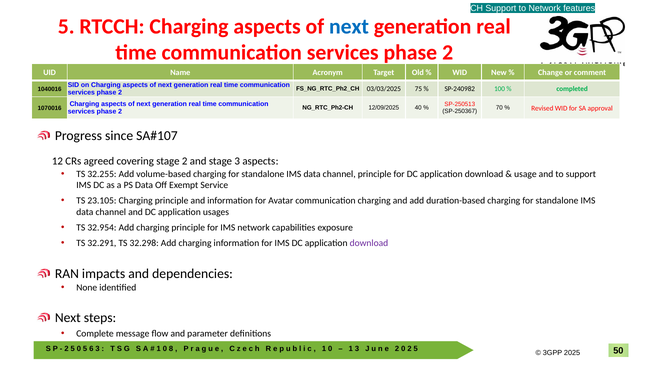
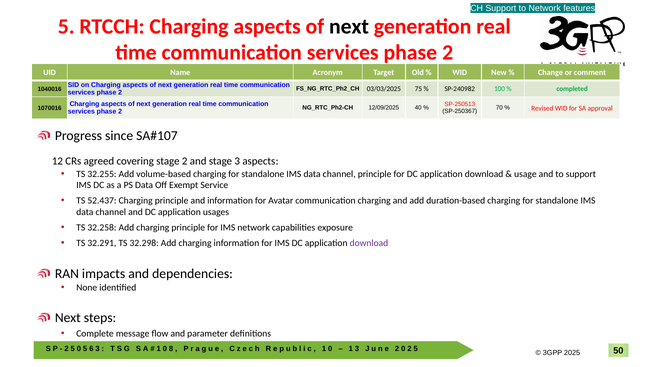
next colour: blue -> black (349, 26)
23.105: 23.105 -> 52.437 (102, 201)
32.954: 32.954 -> 32.258 (102, 228)
